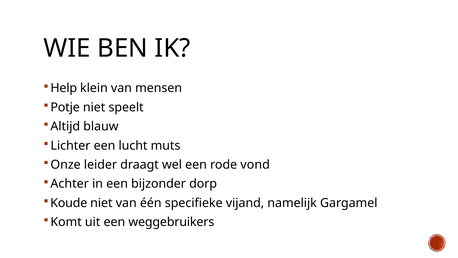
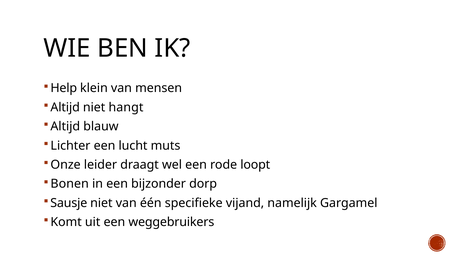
Potje: Potje -> Altijd (65, 107)
speelt: speelt -> hangt (126, 107)
vond: vond -> loopt (255, 164)
Achter: Achter -> Bonen (70, 184)
Koude: Koude -> Sausje (69, 203)
